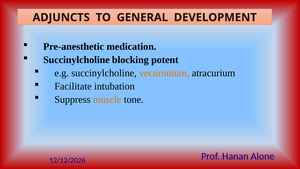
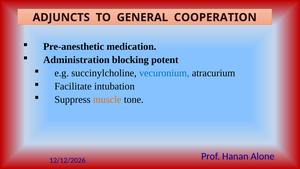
DEVELOPMENT: DEVELOPMENT -> COOPERATION (215, 17)
Succinylcholine: Succinylcholine -> Administration (76, 60)
vecuronium colour: orange -> blue (164, 73)
